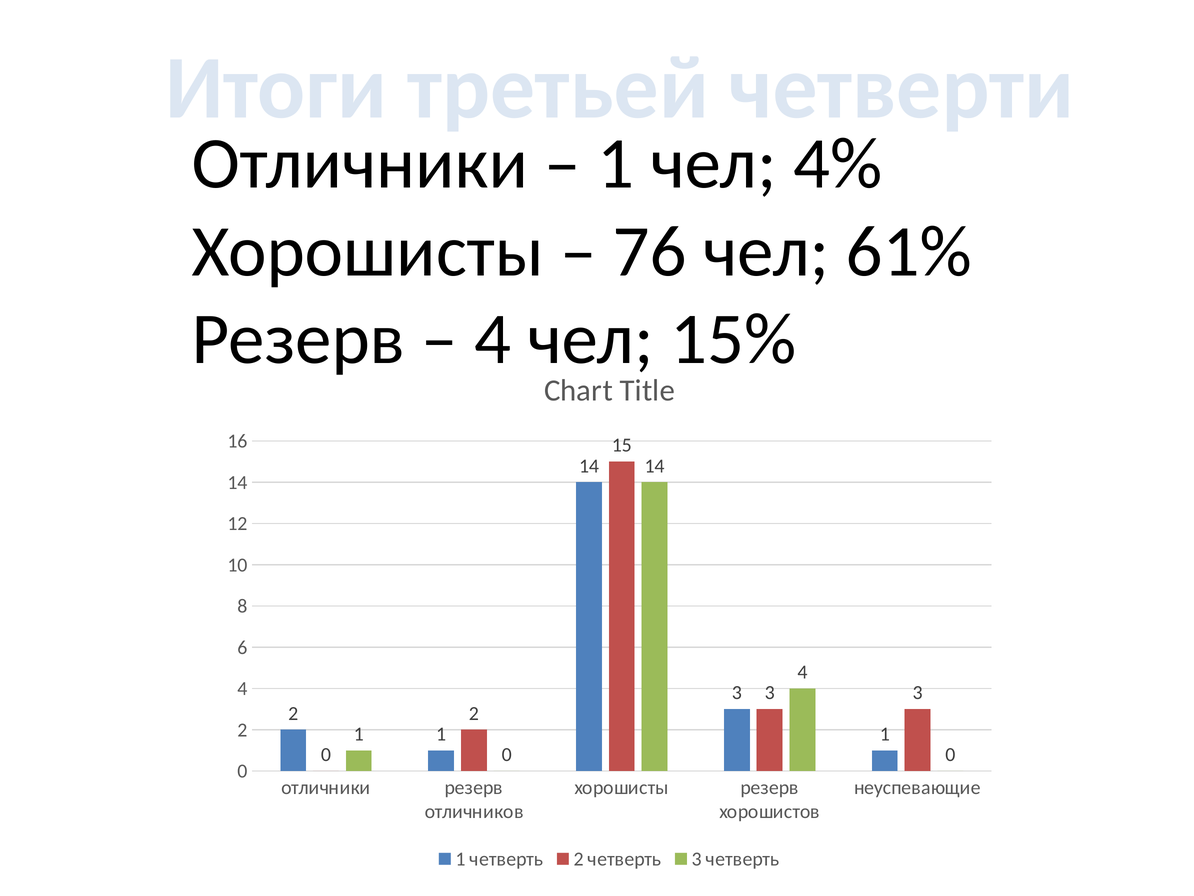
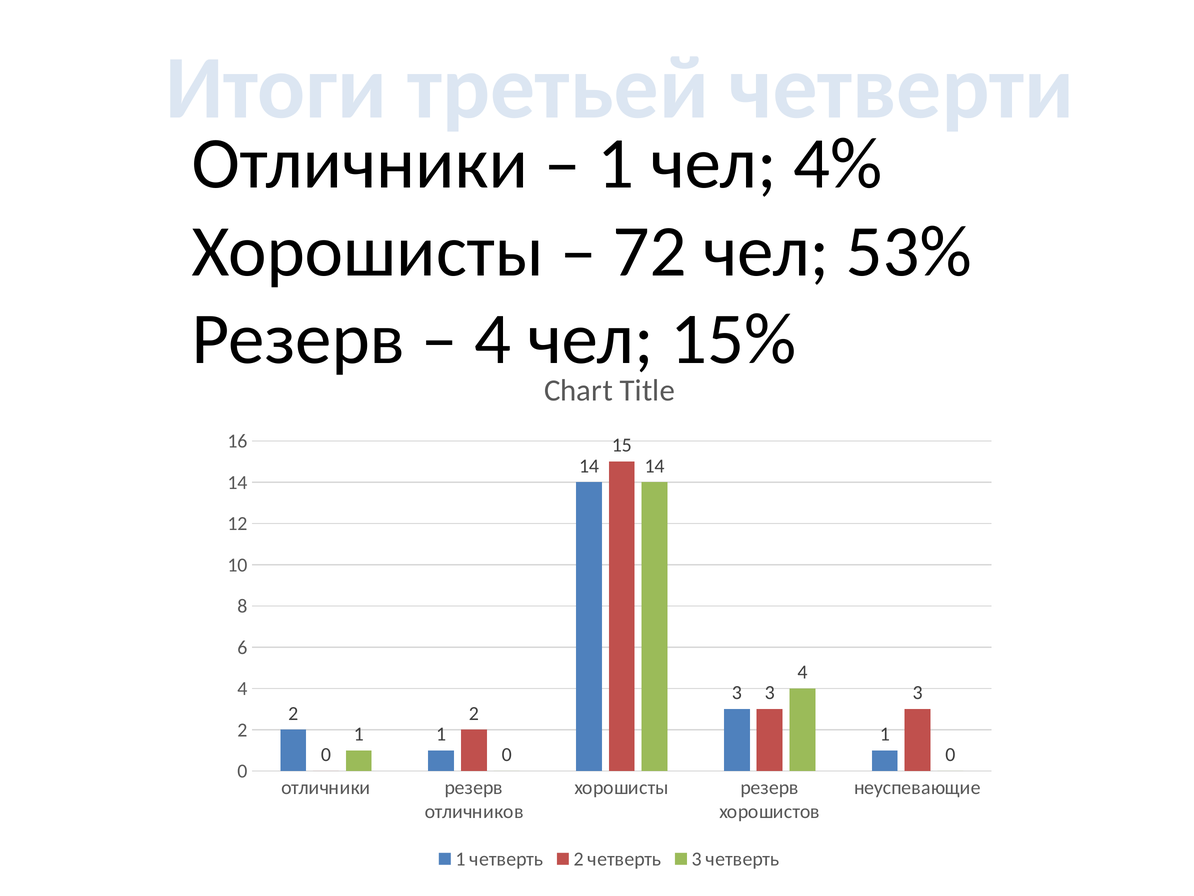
76: 76 -> 72 (650, 251)
61%: 61% -> 53% (909, 251)
